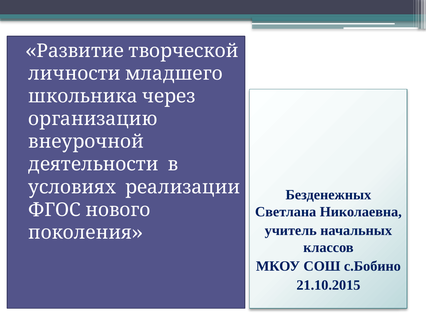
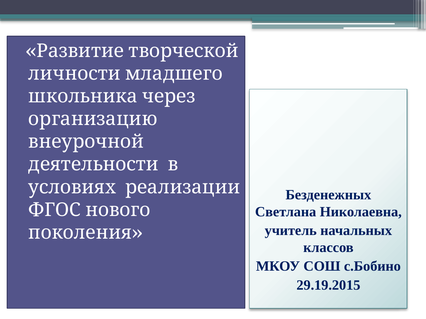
21.10.2015: 21.10.2015 -> 29.19.2015 (328, 286)
